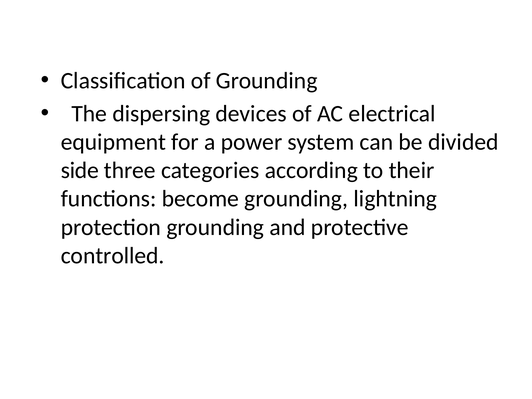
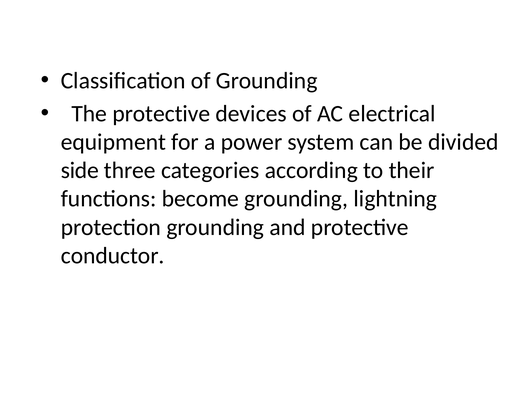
The dispersing: dispersing -> protective (161, 114)
controlled: controlled -> conductor (113, 256)
